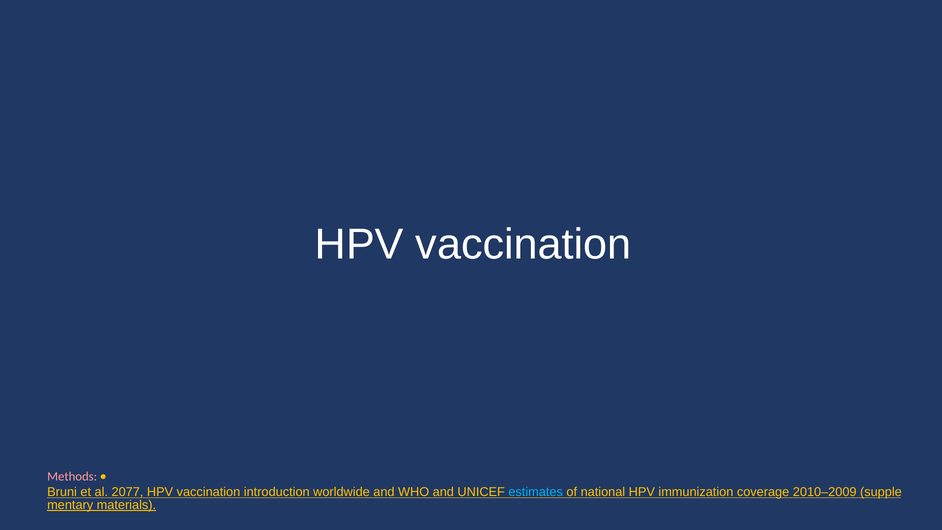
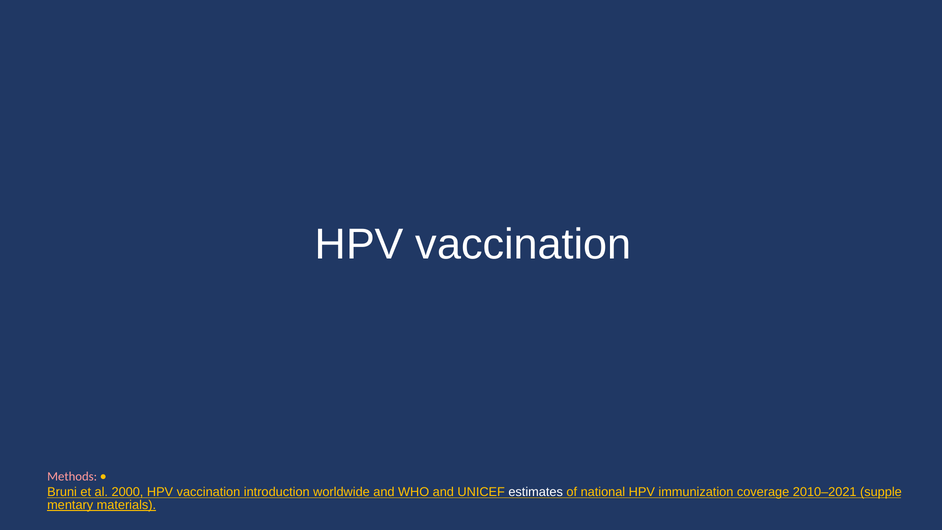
2077: 2077 -> 2000 (127, 492)
estimates colour: light blue -> white (536, 492)
2010–2009: 2010–2009 -> 2010–2021 (825, 492)
